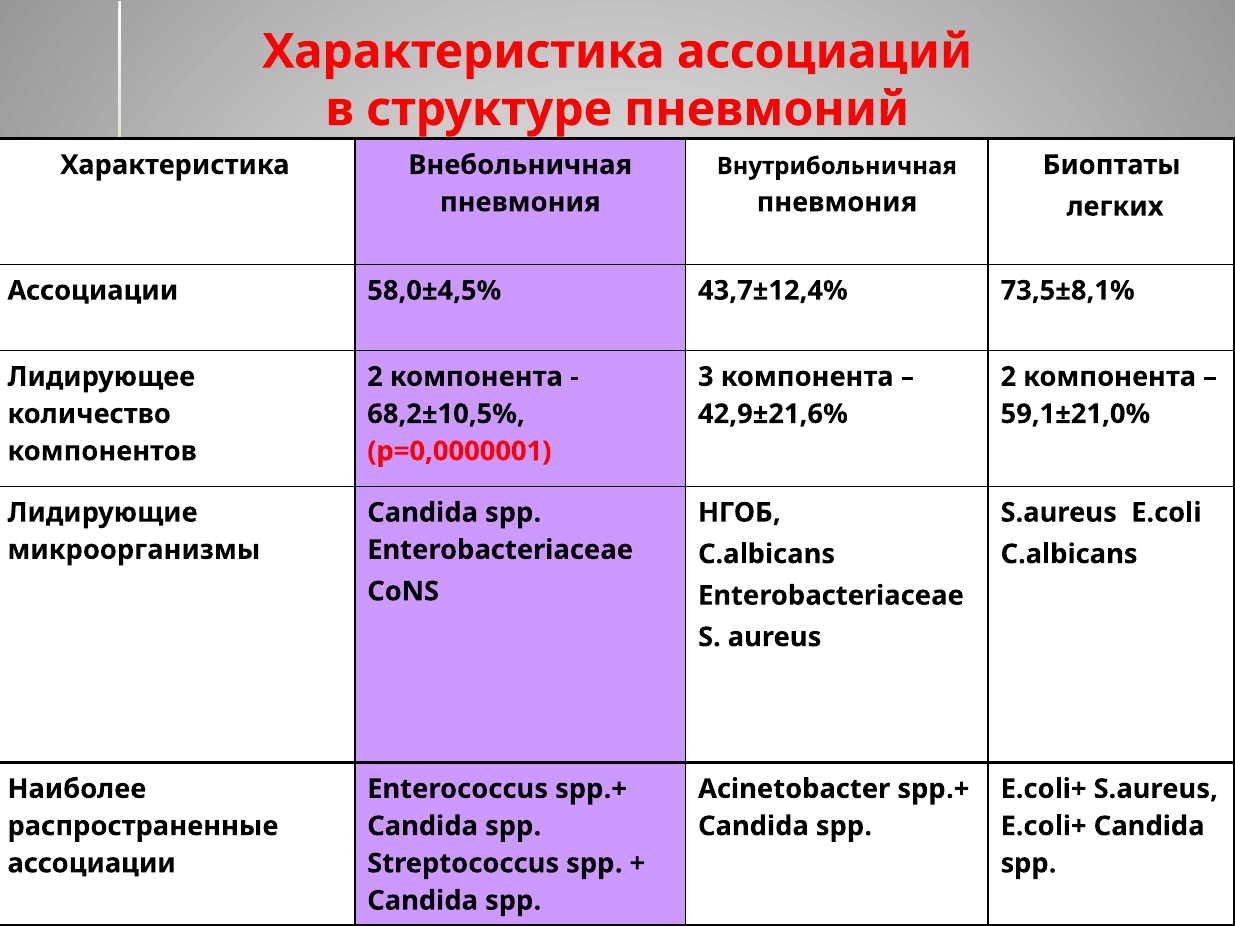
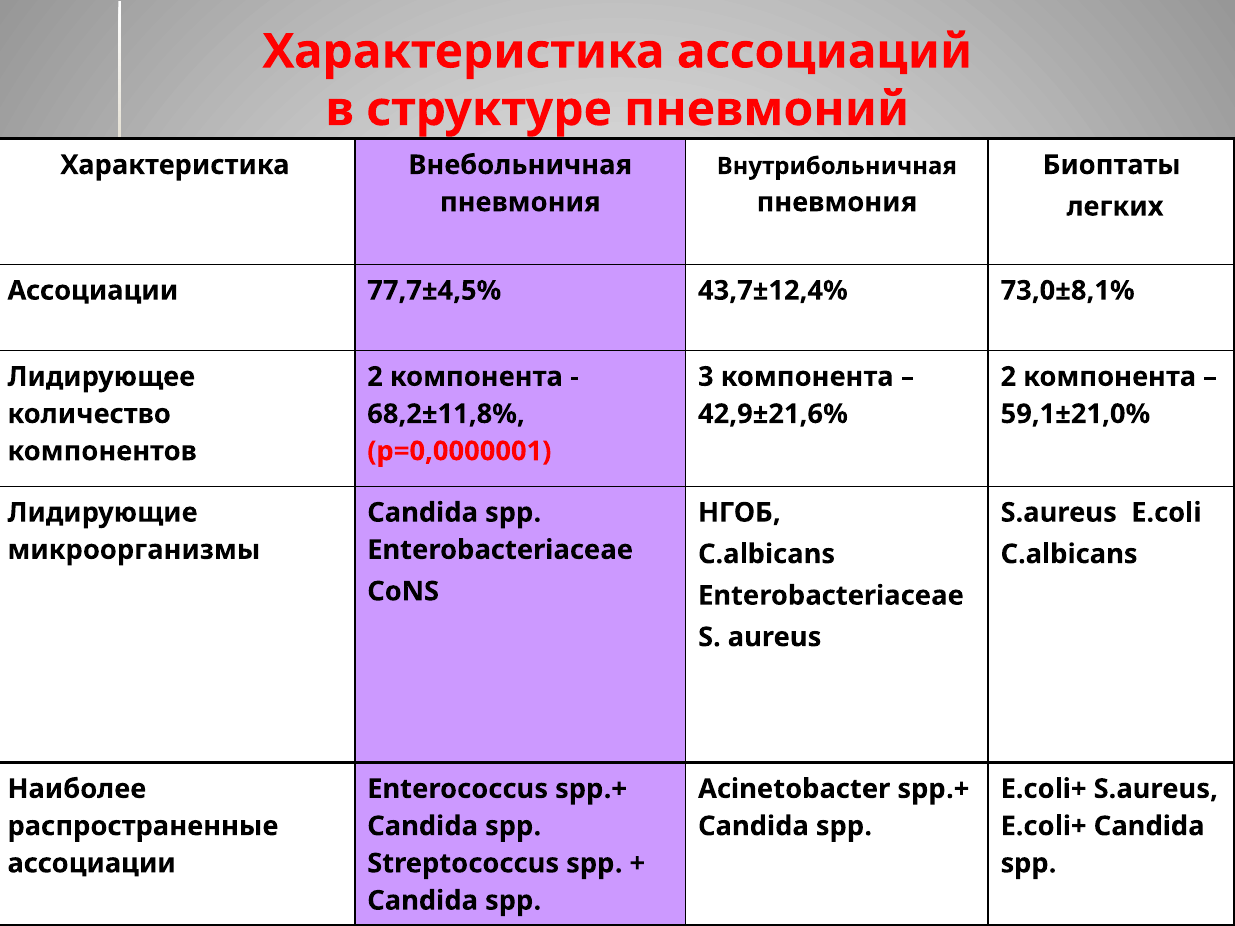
58,0±4,5%: 58,0±4,5% -> 77,7±4,5% (434, 291)
73,5±8,1%: 73,5±8,1% -> 73,0±8,1% (1068, 291)
68,2±10,5%: 68,2±10,5% -> 68,2±11,8% (446, 414)
